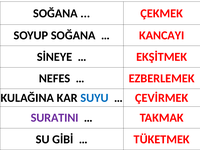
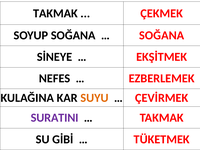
SOĞANA: SOĞANA -> TAKMAK (55, 13)
KANCAYI: KANCAYI -> SOĞANA (162, 35)
SUYU colour: blue -> orange (94, 98)
